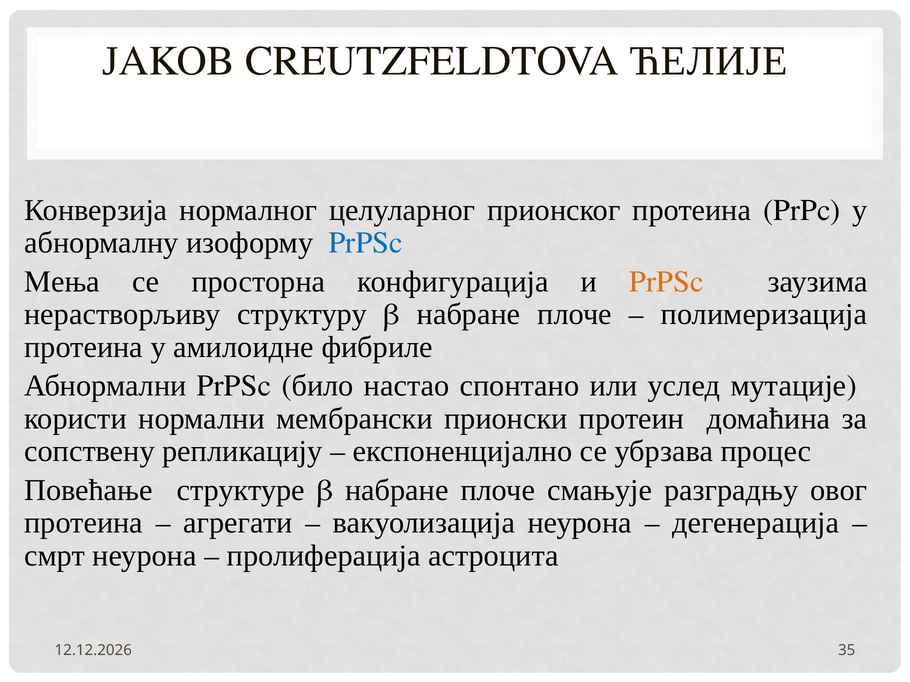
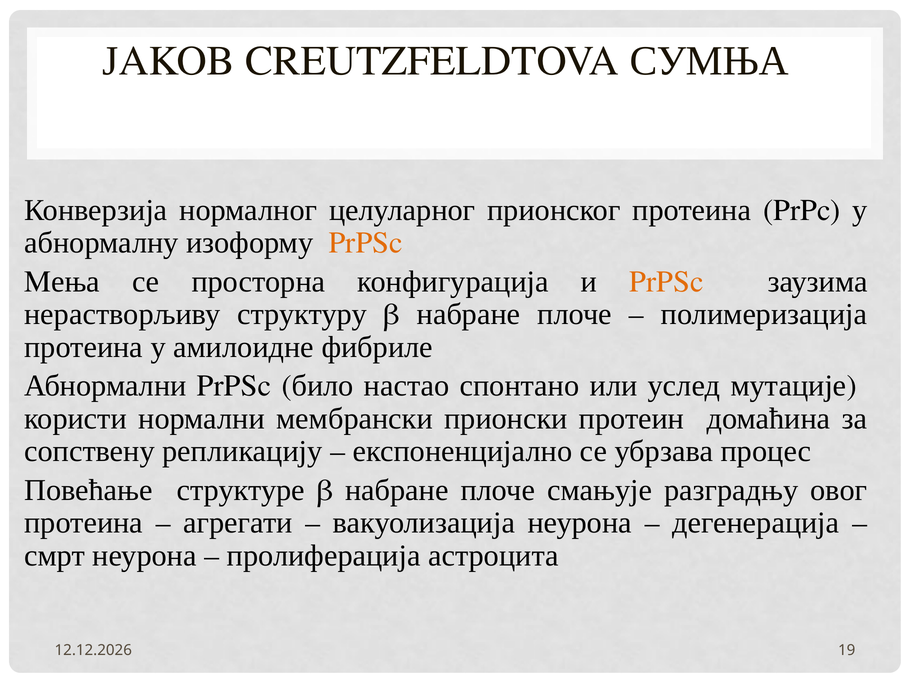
ЋЕЛИЈЕ: ЋЕЛИЈЕ -> СУМЊА (709, 61)
PrPSc colour: blue -> orange (366, 243)
35: 35 -> 19 (847, 651)
